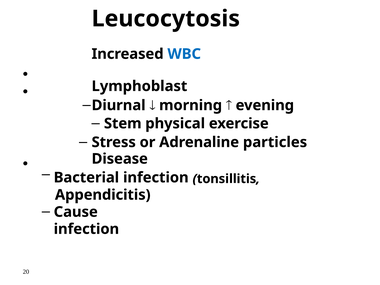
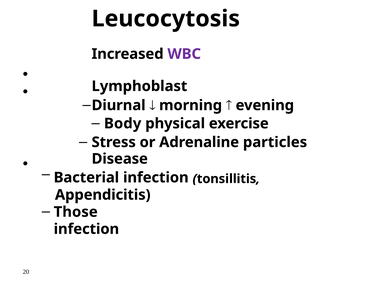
WBC colour: blue -> purple (184, 54)
Stem: Stem -> Body (123, 123)
Cause: Cause -> Those (76, 212)
